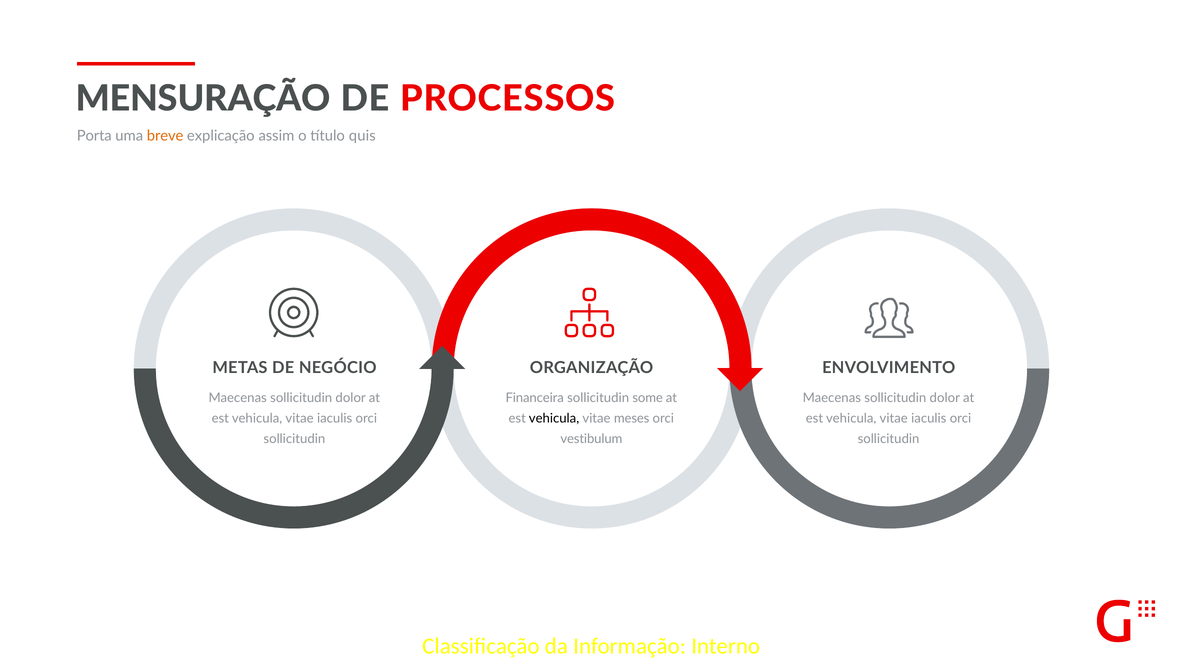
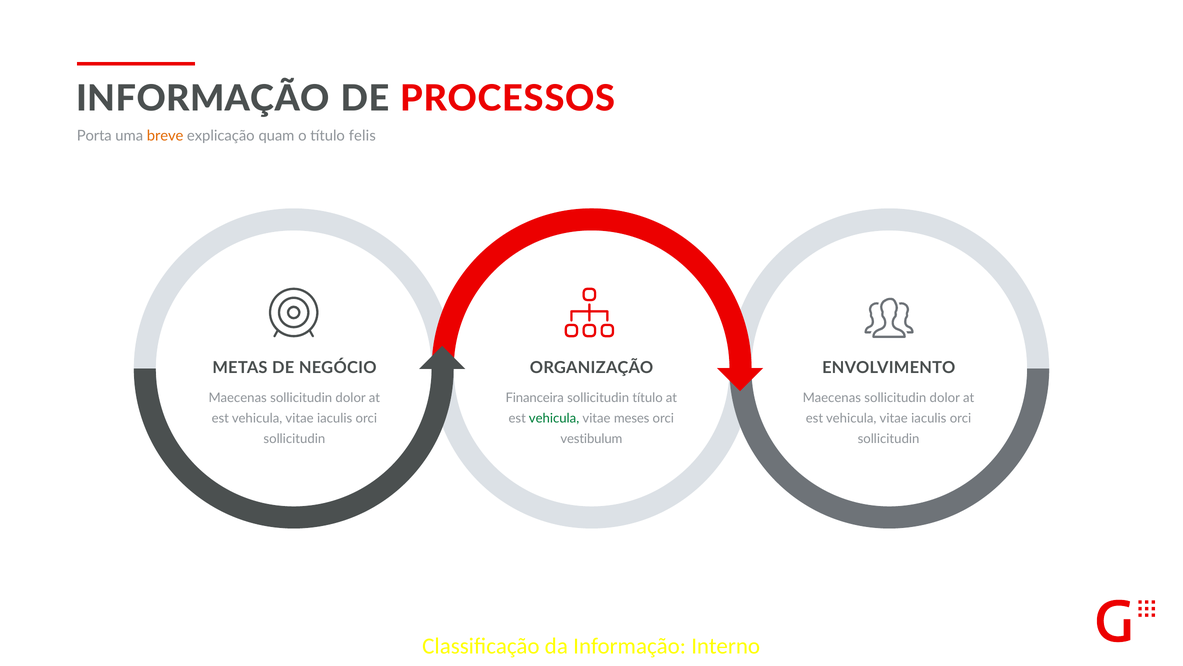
MENSURAÇÃO: MENSURAÇÃO -> INFORMAÇÃO (203, 99)
assim: assim -> quam (276, 136)
quis: quis -> felis (362, 136)
sollicitudin some: some -> título (648, 398)
vehicula colour: black -> green (554, 418)
